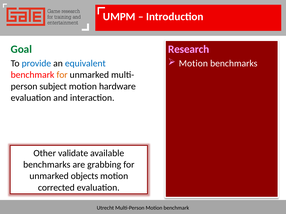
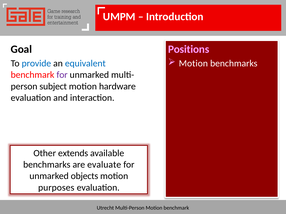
Goal colour: green -> black (21, 49)
Research: Research -> Positions (189, 49)
for colour: orange -> purple (62, 75)
validate: validate -> extends (73, 154)
grabbing: grabbing -> evaluate (104, 165)
corrected: corrected -> purposes (56, 188)
